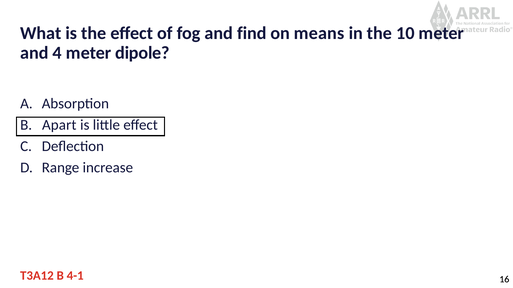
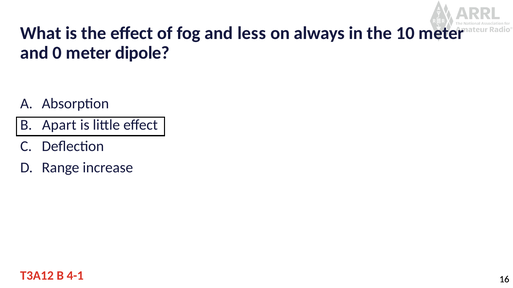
find: find -> less (252, 33)
means: means -> always (319, 33)
4: 4 -> 0 (57, 53)
